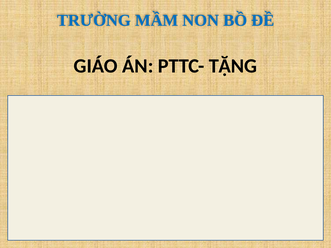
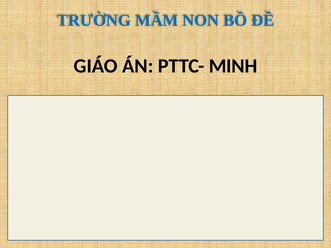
PTTC- TẶNG: TẶNG -> MINH (233, 66)
